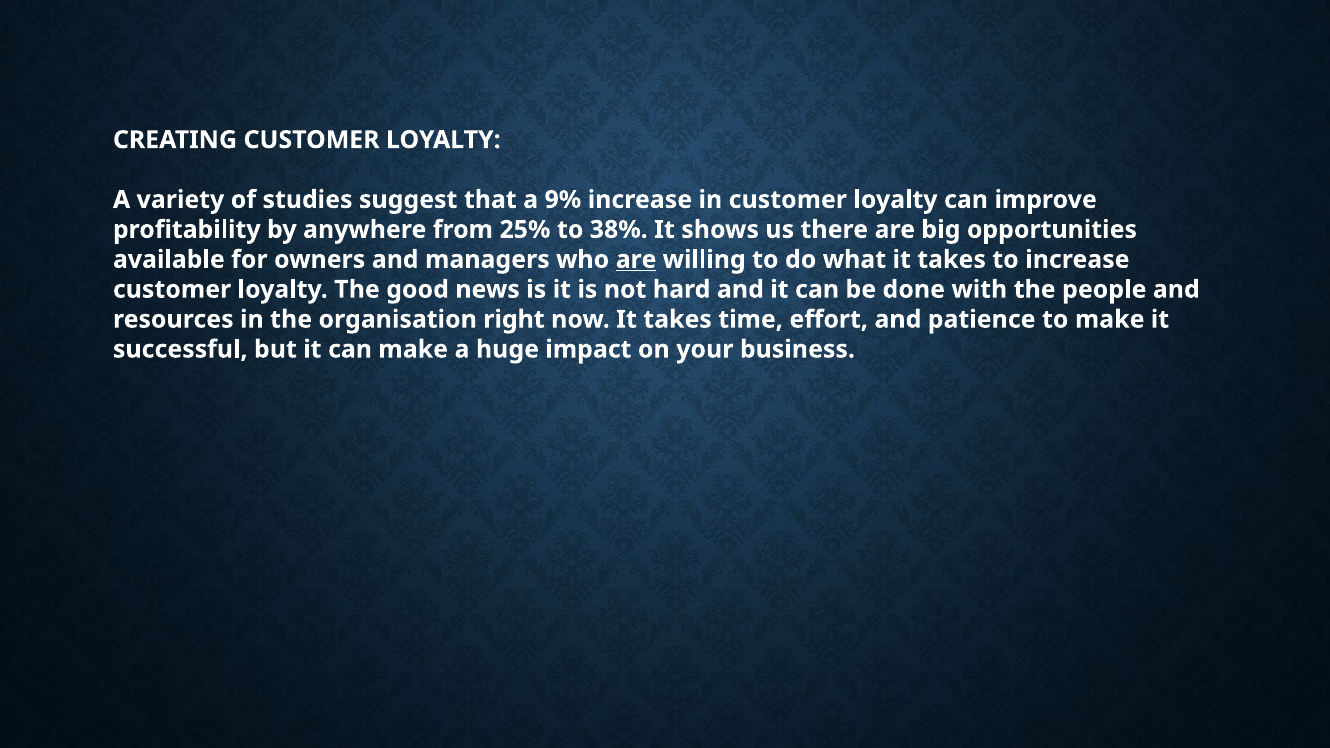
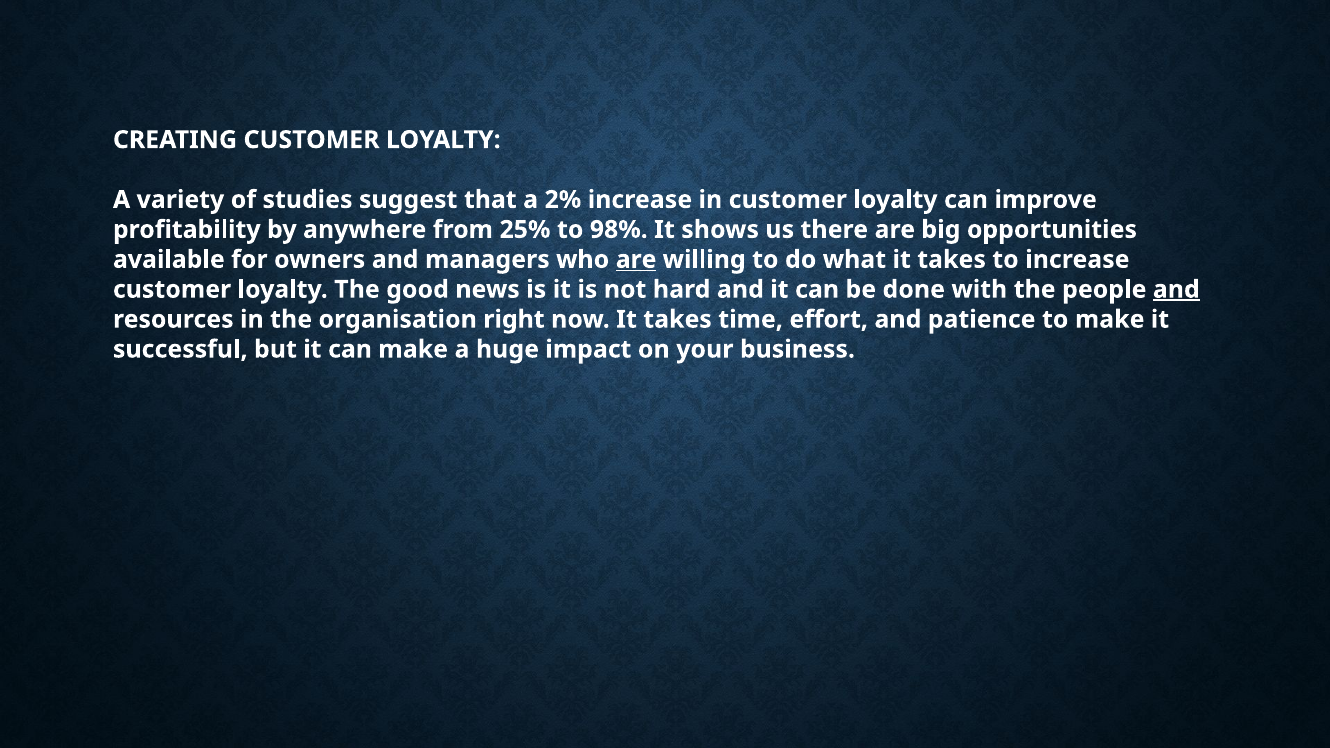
9%: 9% -> 2% (563, 200)
38%: 38% -> 98% (619, 230)
and underline: none -> present (1176, 290)
